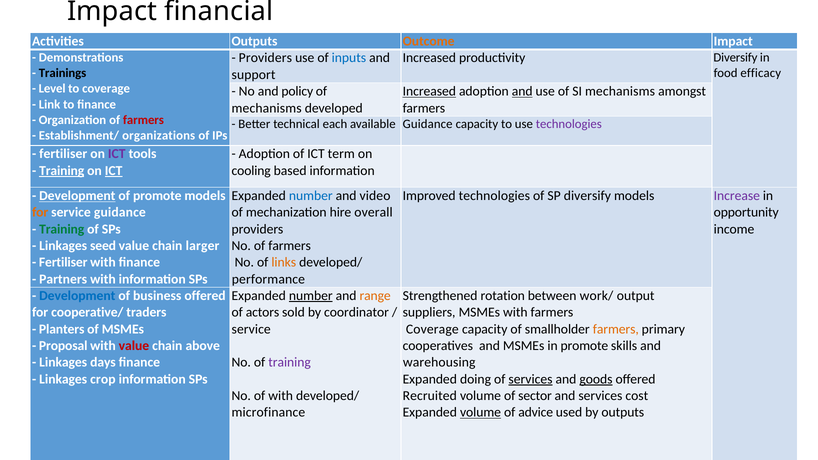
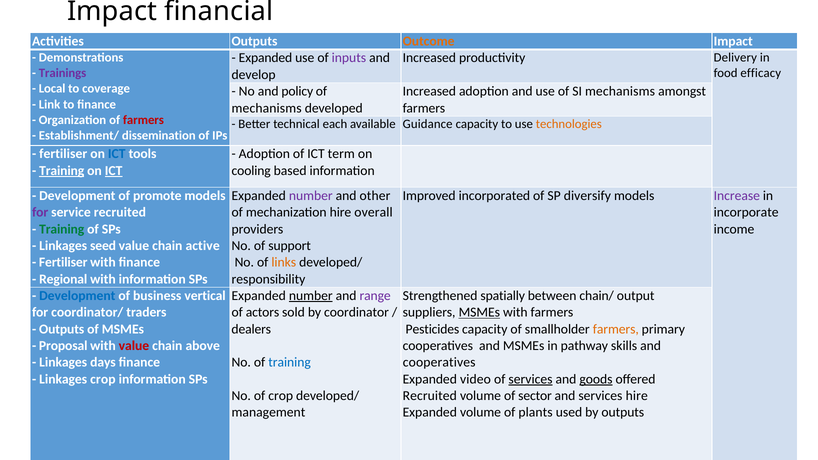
Providers: Providers -> Expanded (266, 58)
inputs colour: blue -> purple (349, 58)
productivity Diversify: Diversify -> Delivery (735, 57)
Trainings colour: black -> purple (62, 73)
support: support -> develop (254, 75)
Level: Level -> Local (52, 89)
Increased underline: present -> none (429, 91)
and underline: present -> none (522, 91)
technologies colour: purple -> orange (569, 124)
organizations: organizations -> dissemination (159, 136)
ICT colour: purple -> blue (117, 154)
Development underline: present -> none (77, 196)
number colour: blue -> purple (311, 196)
video: video -> other (375, 196)
Improved technologies: technologies -> incorporated (494, 196)
for colour: orange -> purple (40, 213)
service guidance: guidance -> recruited (120, 213)
opportunity: opportunity -> incorporate (746, 213)
larger: larger -> active (203, 246)
No of farmers: farmers -> support (290, 246)
Partners: Partners -> Regional (63, 279)
performance: performance -> responsibility (268, 279)
business offered: offered -> vertical (205, 296)
range colour: orange -> purple (375, 296)
rotation: rotation -> spatially (503, 296)
work/: work/ -> chain/ (597, 296)
cooperative/: cooperative/ -> coordinator/ (87, 313)
MSMEs underline: none -> present (479, 313)
Planters: Planters -> Outputs (62, 329)
service: service -> dealers (251, 329)
Coverage: Coverage -> Pesticides (432, 329)
in promote: promote -> pathway (584, 346)
training colour: purple -> blue (290, 363)
warehousing: warehousing -> cooperatives (439, 363)
doing: doing -> video (475, 379)
of with: with -> crop (281, 396)
services cost: cost -> hire (637, 396)
microfinance: microfinance -> management (268, 413)
volume underline: present -> none (481, 413)
advice: advice -> plants (536, 413)
